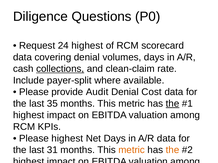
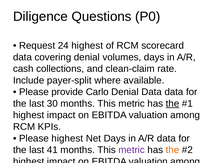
collections underline: present -> none (60, 69)
Audit: Audit -> Carlo (97, 92)
Denial Cost: Cost -> Data (152, 92)
35: 35 -> 30 (52, 104)
31: 31 -> 41 (52, 150)
metric colour: orange -> purple (132, 150)
